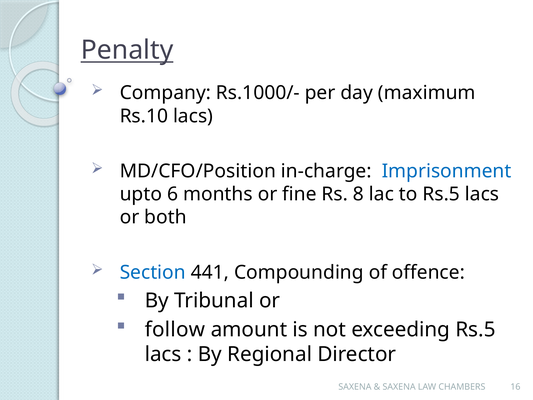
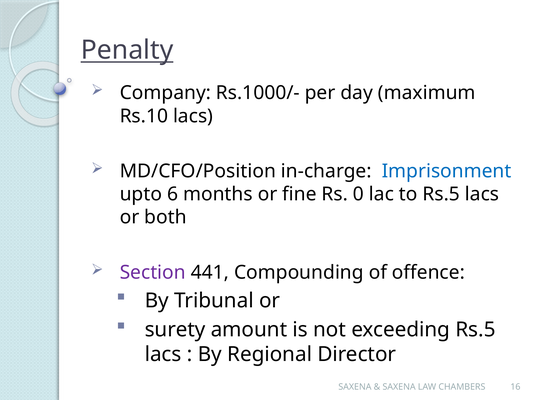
8: 8 -> 0 (358, 194)
Section colour: blue -> purple (153, 272)
follow: follow -> surety (175, 329)
